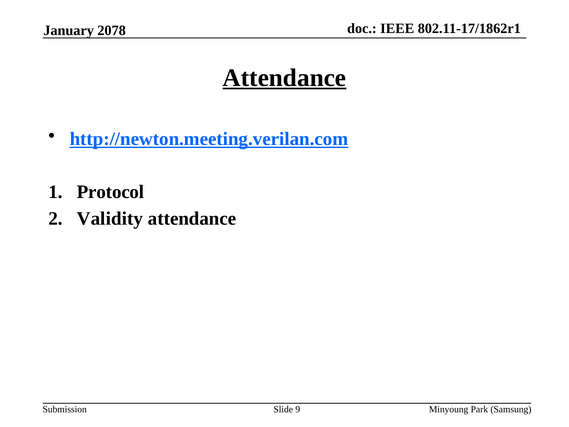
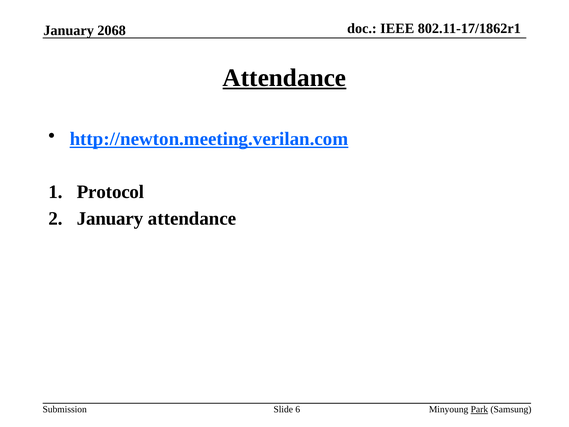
2078: 2078 -> 2068 (112, 30)
Validity: Validity -> January (110, 218)
9: 9 -> 6 (298, 409)
Park underline: none -> present (479, 409)
